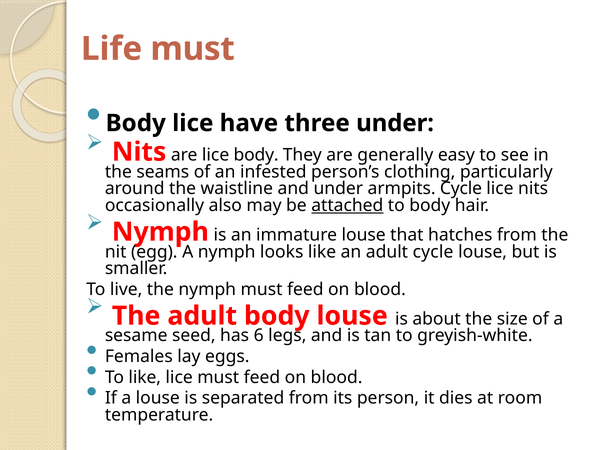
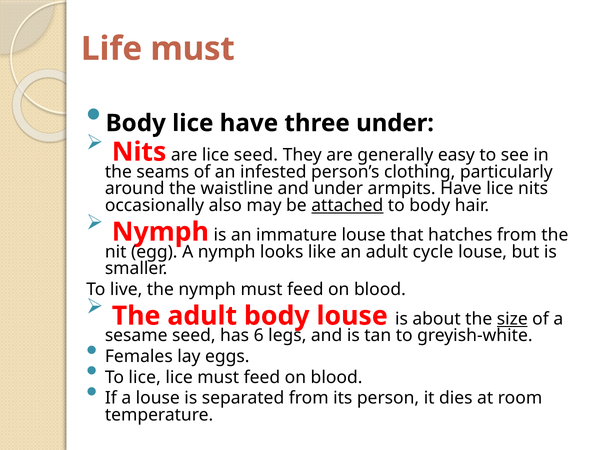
lice body: body -> seed (256, 155)
armpits Cycle: Cycle -> Have (461, 189)
size underline: none -> present (512, 319)
To like: like -> lice (145, 377)
